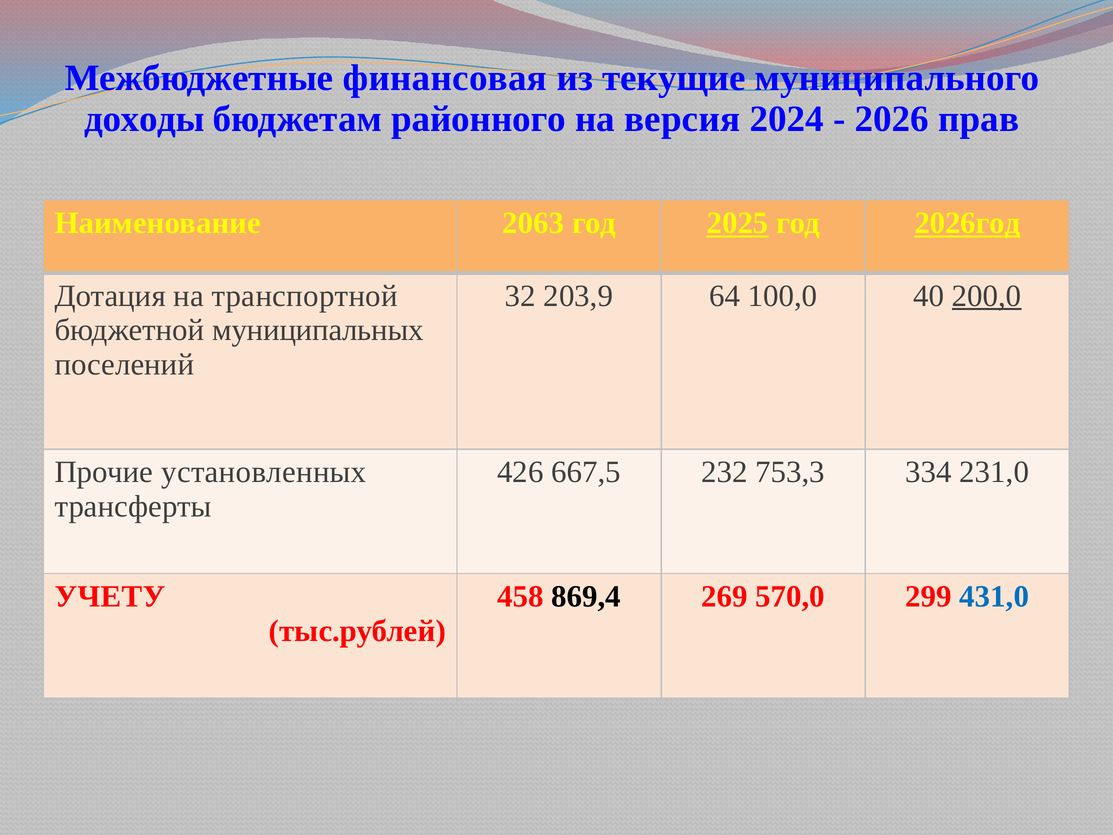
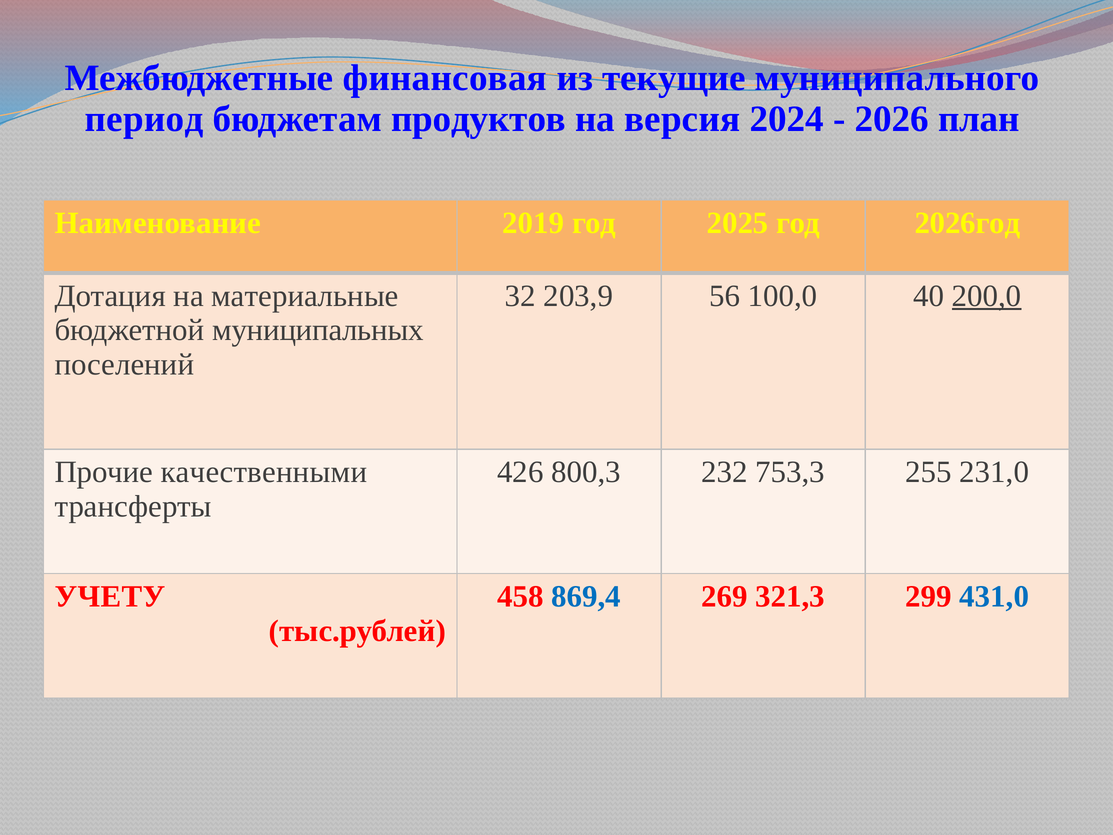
доходы: доходы -> период (144, 119)
районного: районного -> продуктов (479, 119)
прав: прав -> план (979, 119)
2063: 2063 -> 2019 (533, 223)
2025 underline: present -> none (738, 223)
2026год underline: present -> none (967, 223)
транспортной: транспортной -> материальные (305, 296)
64: 64 -> 56 (725, 296)
установленных: установленных -> качественными (264, 472)
667,5: 667,5 -> 800,3 (586, 472)
334: 334 -> 255 (929, 472)
869,4 colour: black -> blue (586, 596)
570,0: 570,0 -> 321,3 (790, 596)
